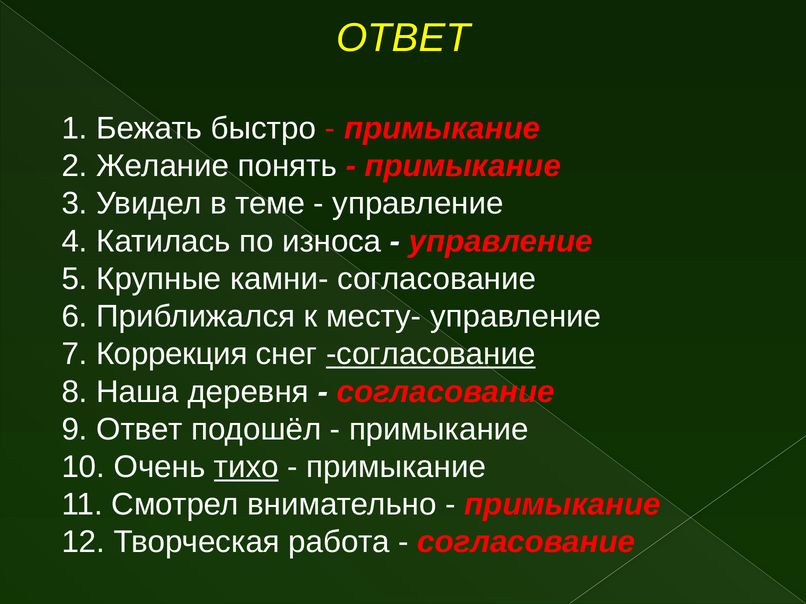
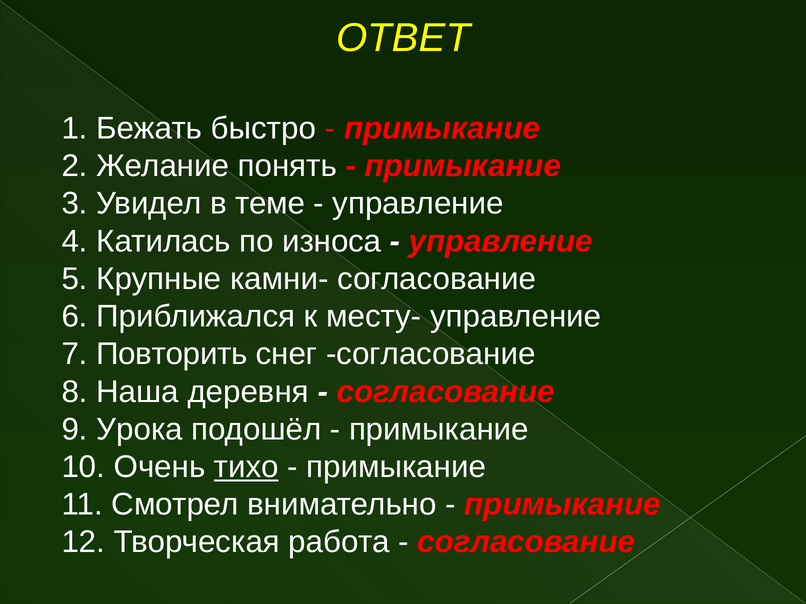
Коррекция: Коррекция -> Повторить (172, 354)
согласование underline: present -> none (431, 354)
9 Ответ: Ответ -> Урока (139, 430)
